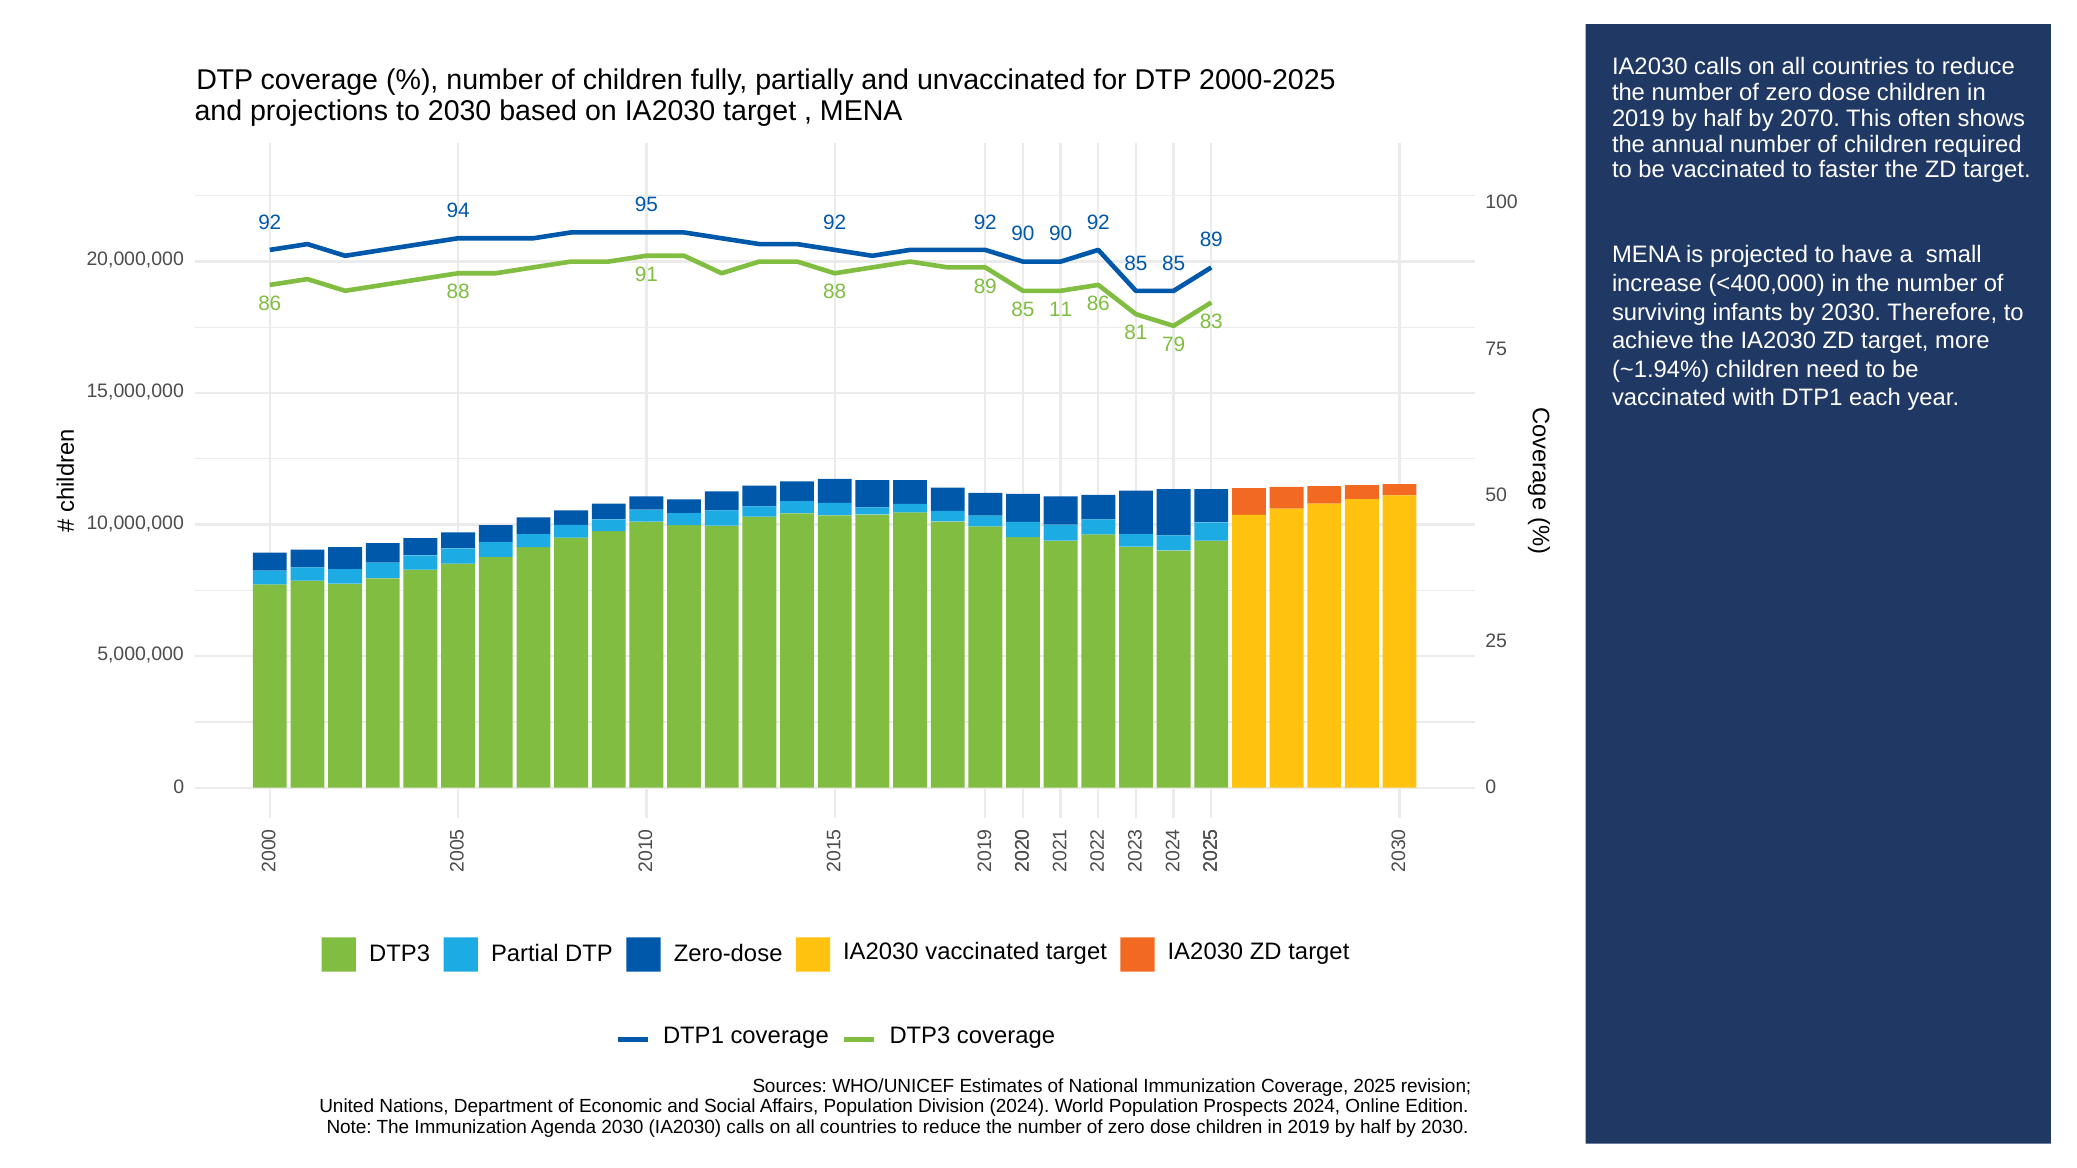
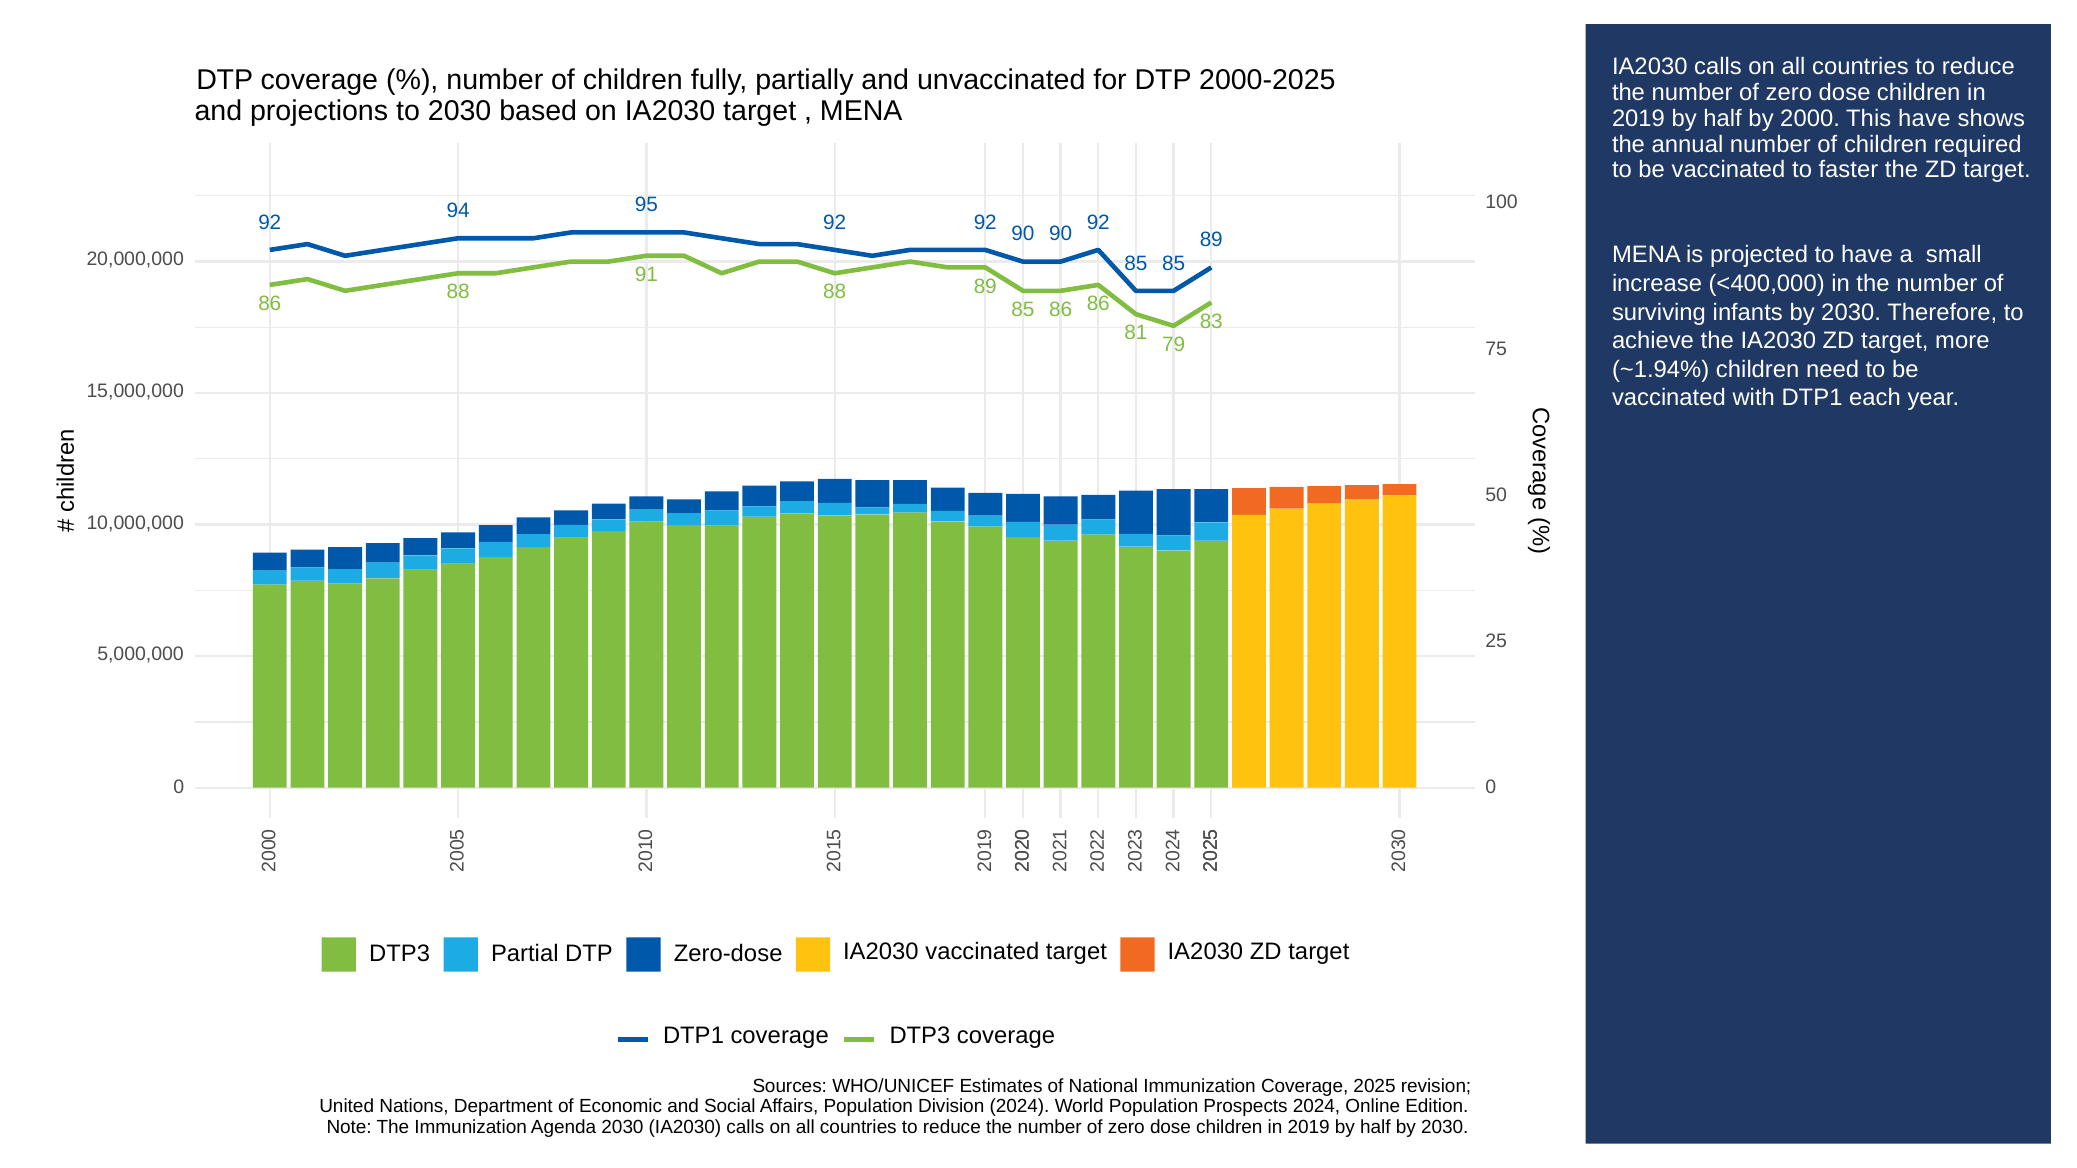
2070: 2070 -> 2000 (1810, 119)
This often: often -> have (1924, 119)
85 11: 11 -> 86 (1061, 310)
